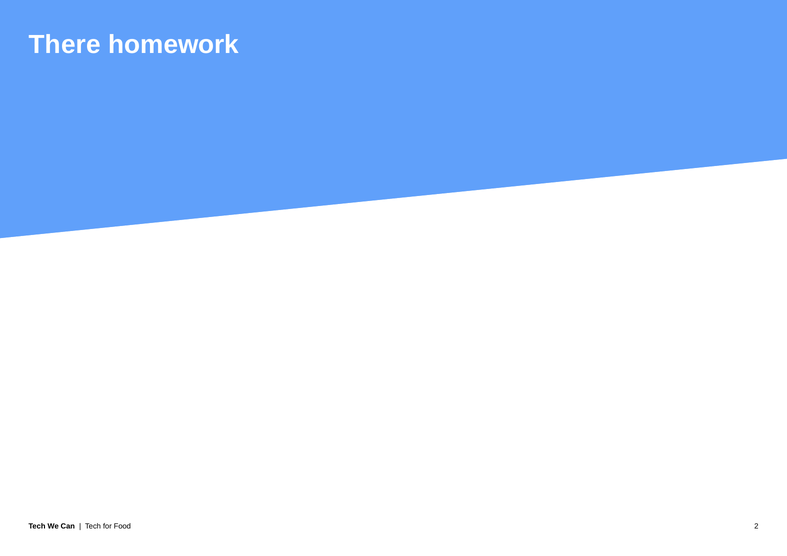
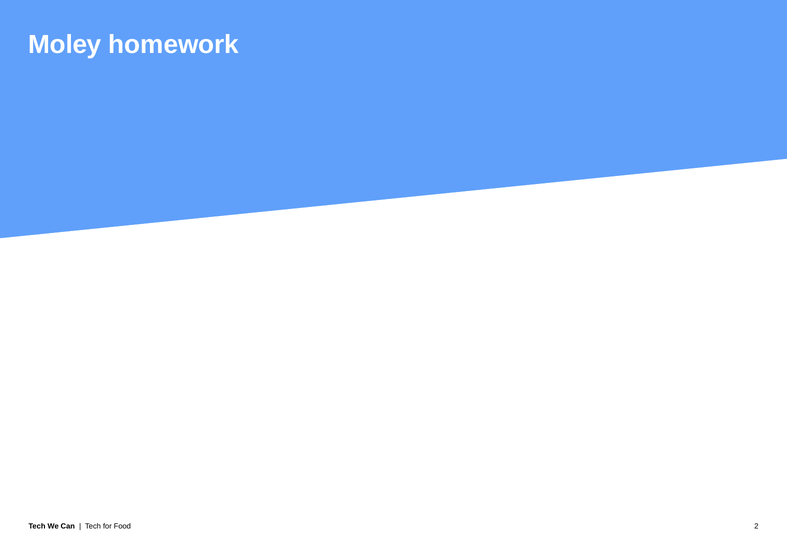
There: There -> Moley (65, 44)
